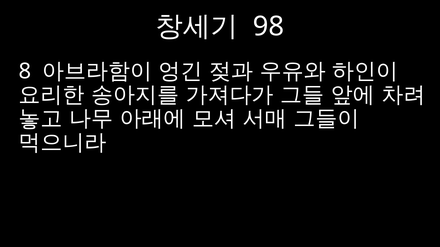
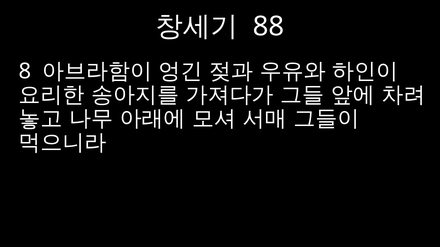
98: 98 -> 88 (269, 26)
